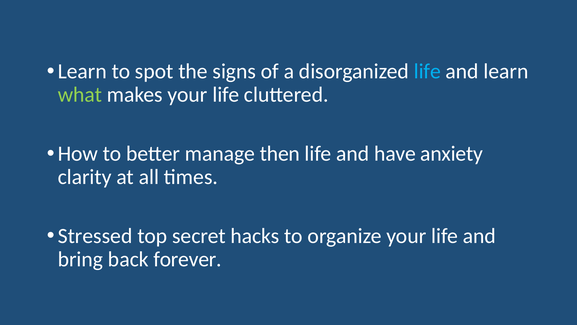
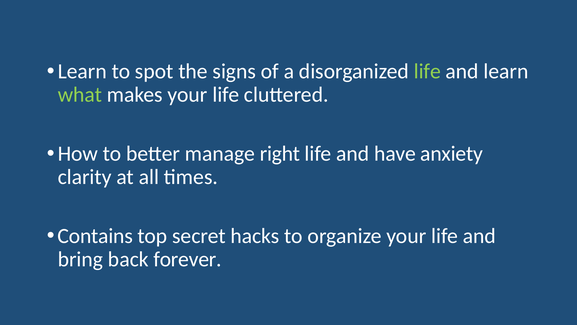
life colour: light blue -> light green (427, 71)
then: then -> right (280, 153)
Stressed: Stressed -> Contains (95, 236)
